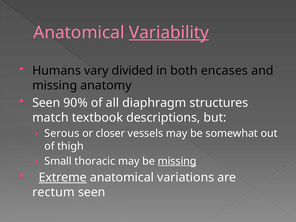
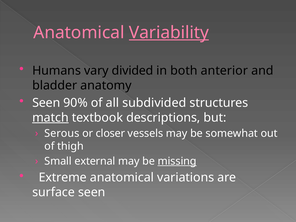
encases: encases -> anterior (224, 71)
missing: missing -> bladder (55, 85)
diaphragm: diaphragm -> subdivided (154, 103)
match underline: none -> present (50, 118)
thoracic: thoracic -> external (95, 161)
Extreme underline: present -> none (63, 178)
rectum: rectum -> surface (54, 192)
